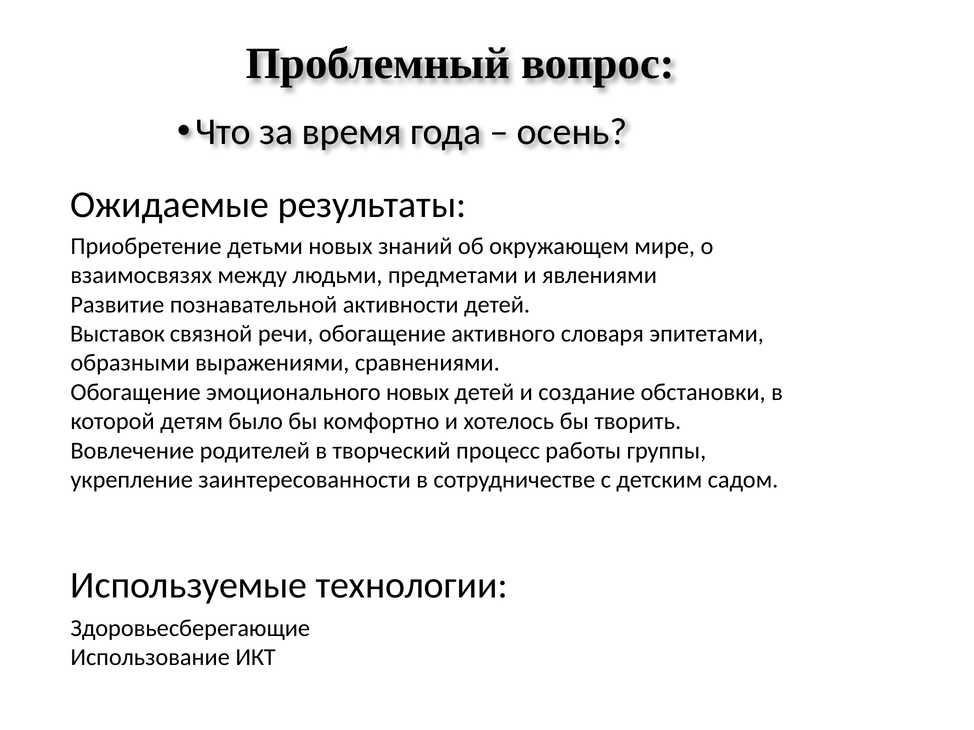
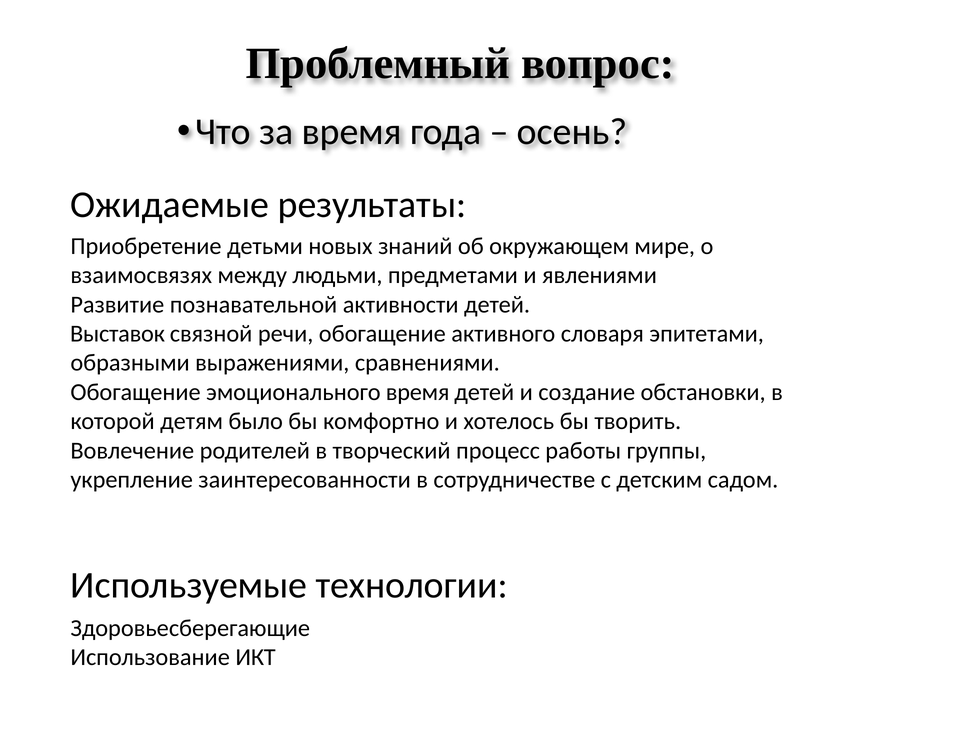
эмоционального новых: новых -> время (418, 392)
